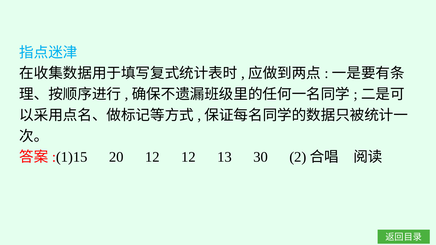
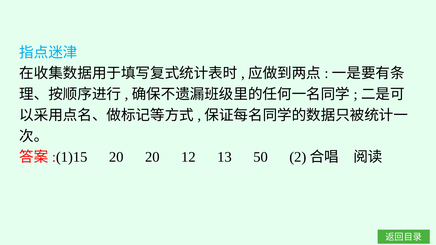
20 12: 12 -> 20 (152, 157)
30: 30 -> 50 (261, 157)
